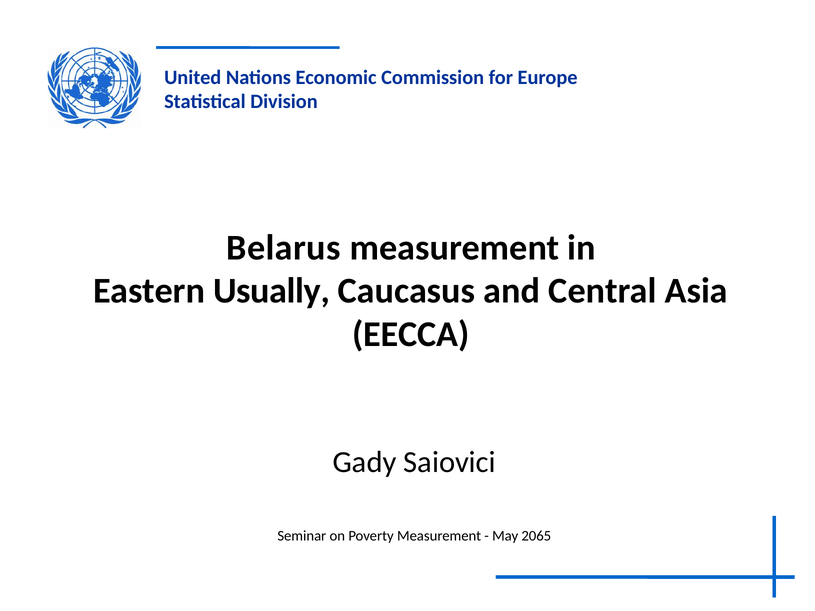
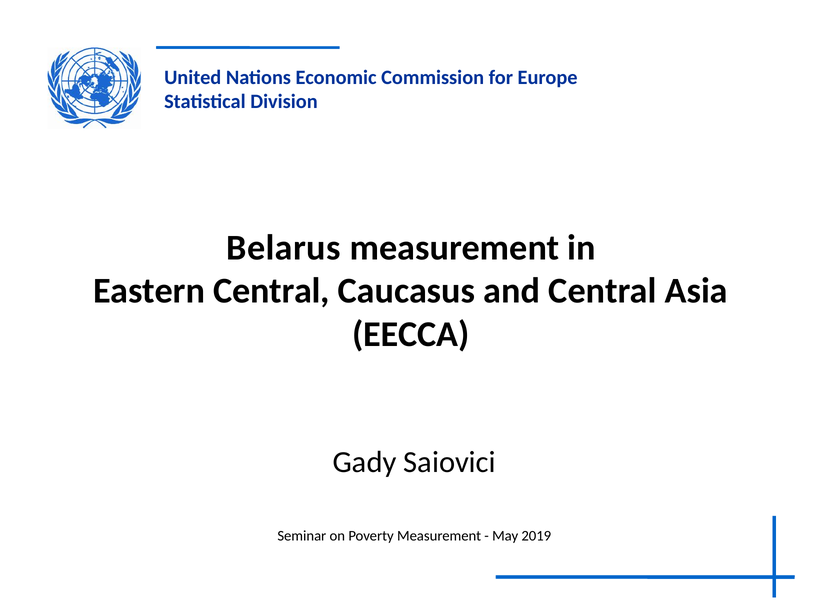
Eastern Usually: Usually -> Central (272, 291)
2065: 2065 -> 2019 (536, 536)
